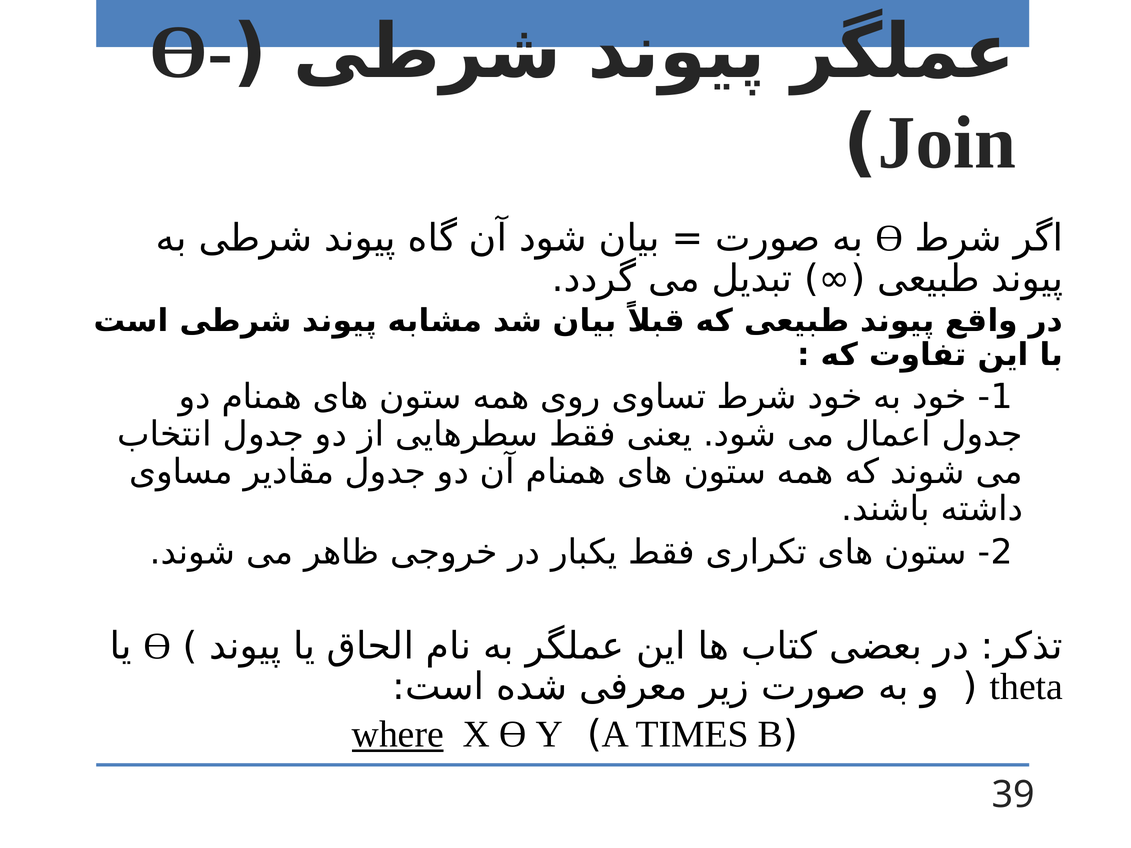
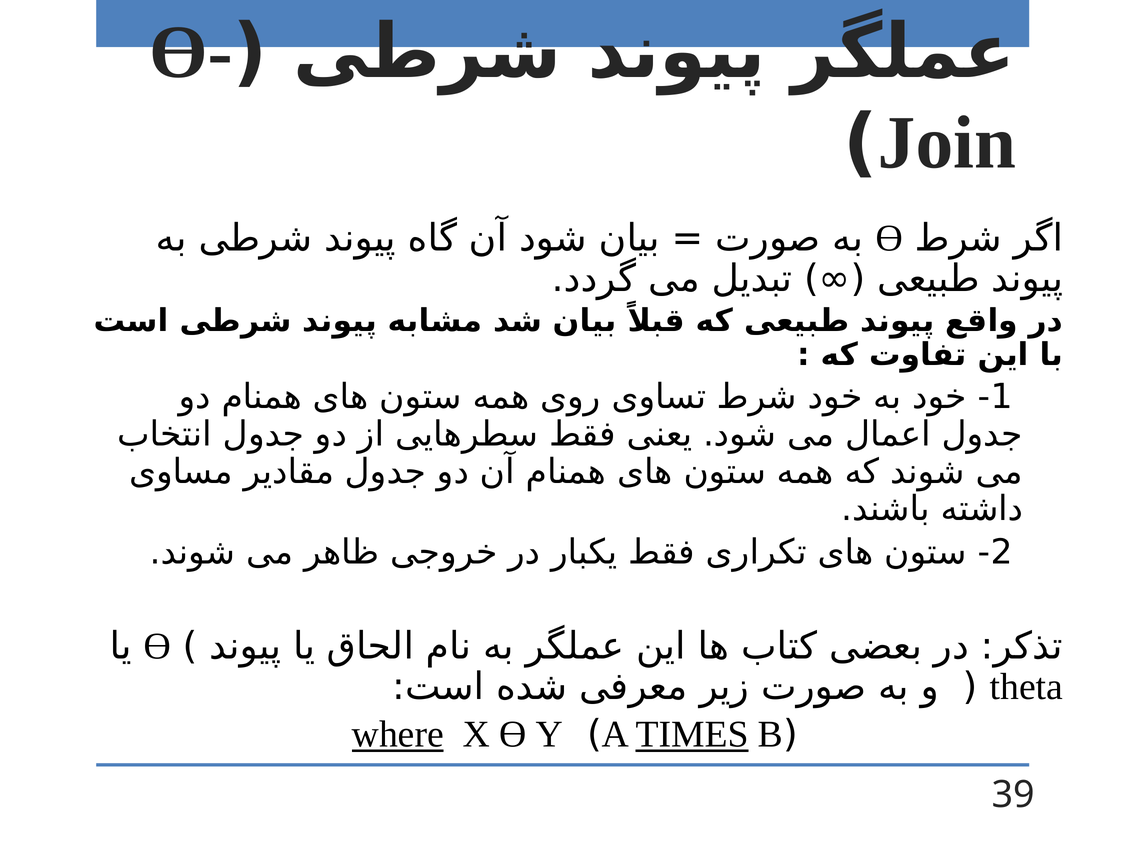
TIMES underline: none -> present (692, 735)
